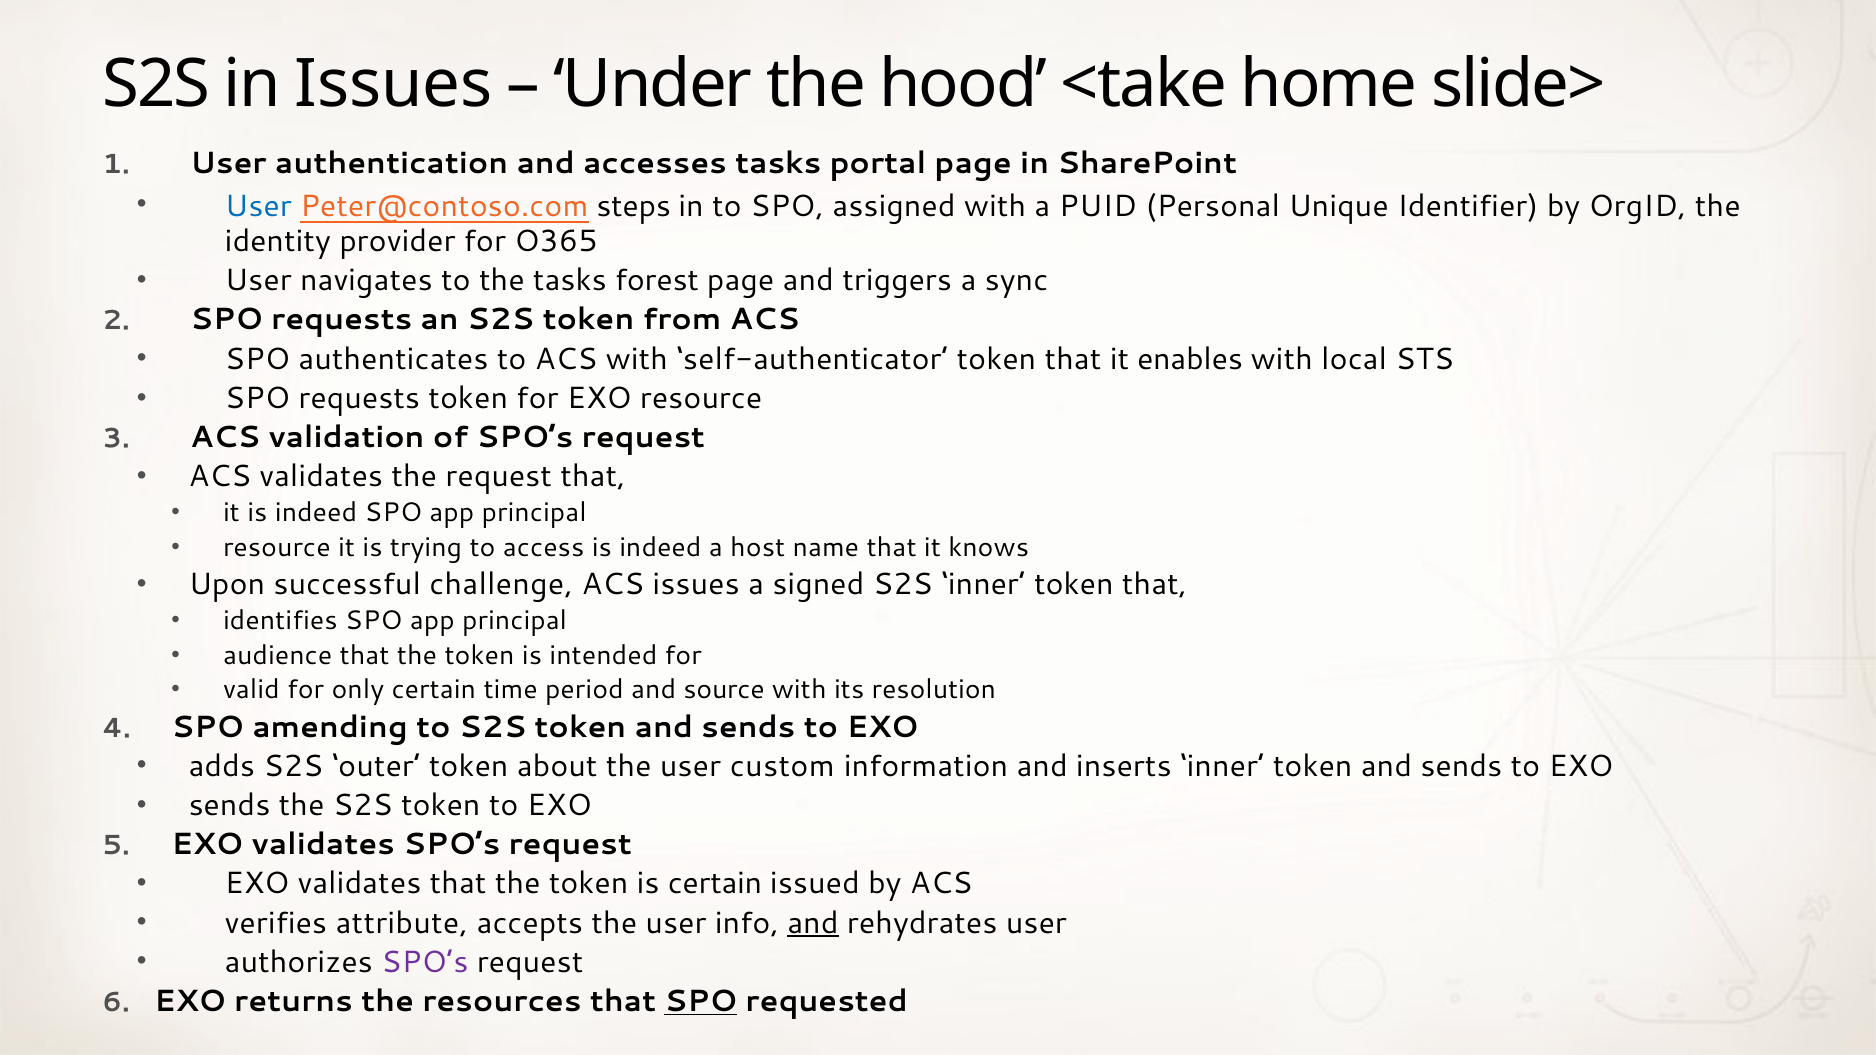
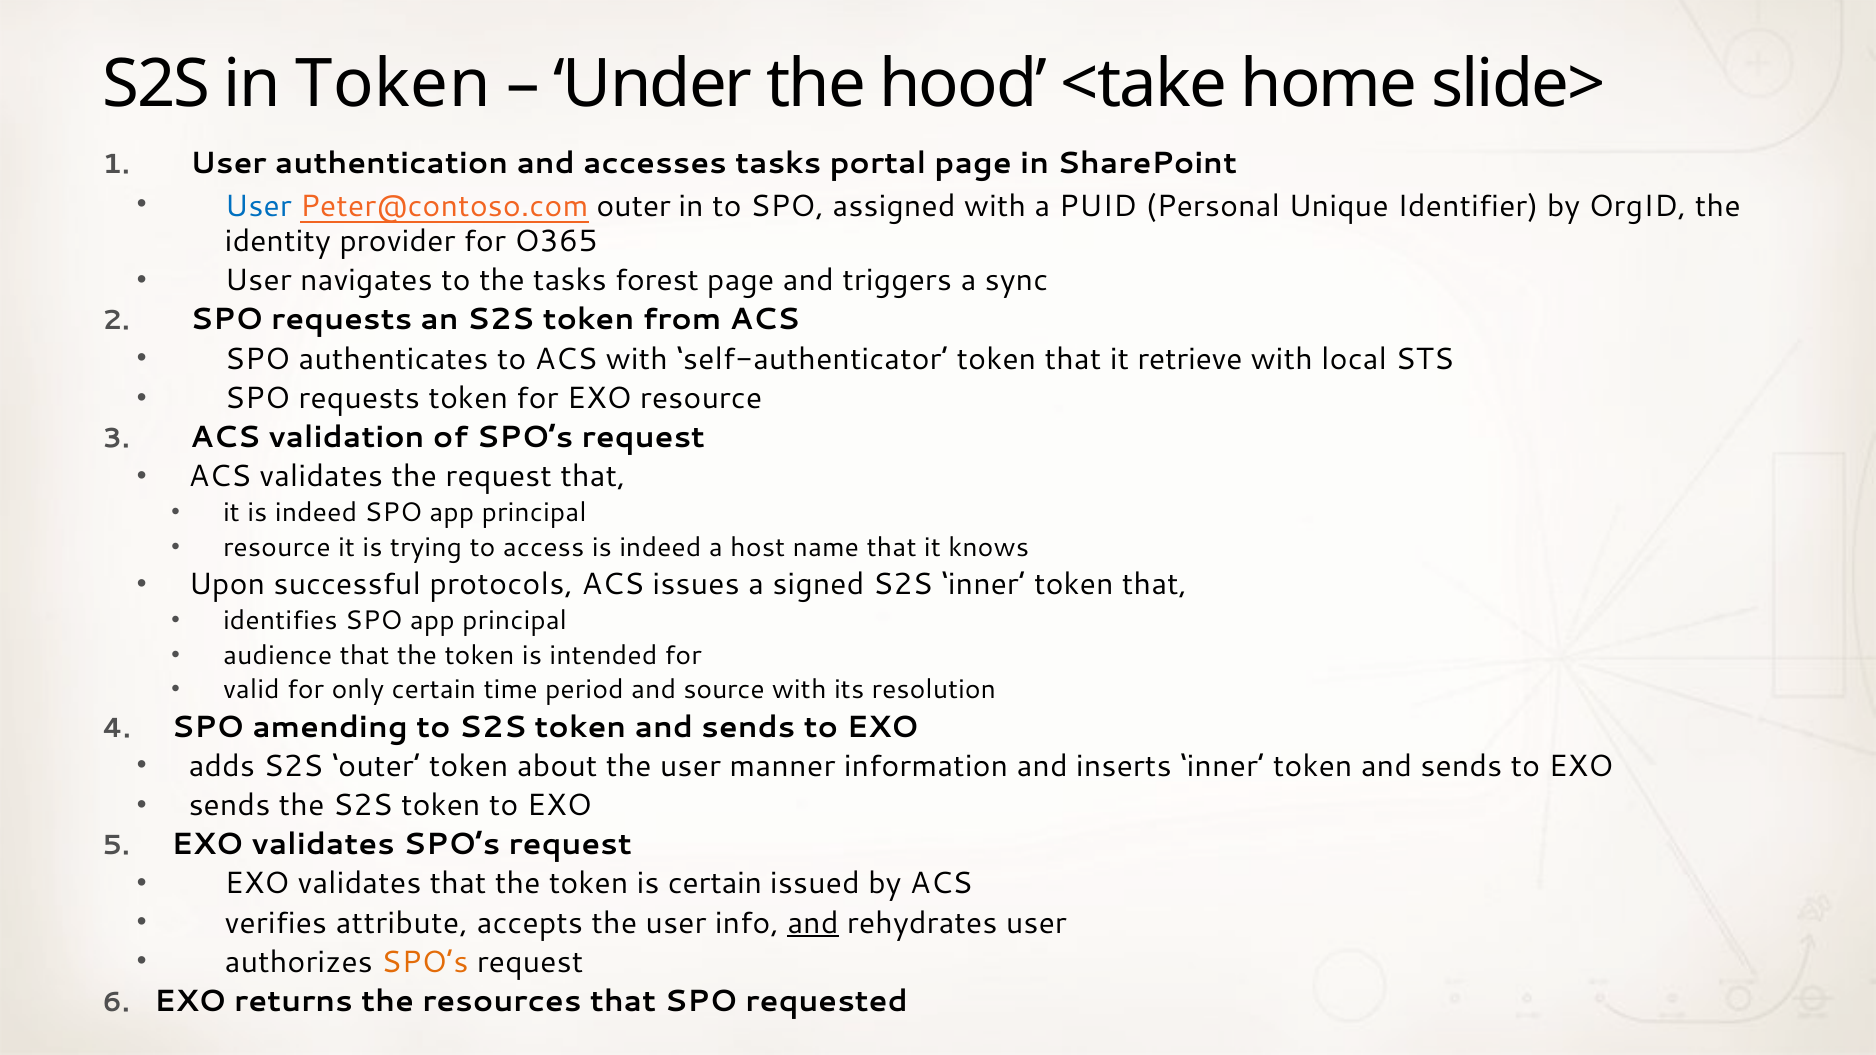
in Issues: Issues -> Token (393, 85)
Peter@contoso.com steps: steps -> outer (634, 207)
enables: enables -> retrieve (1190, 359)
challenge: challenge -> protocols (501, 585)
custom: custom -> manner (782, 766)
SPO’s colour: purple -> orange (425, 962)
SPO underline: present -> none (701, 1001)
